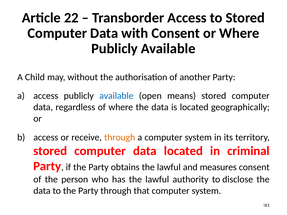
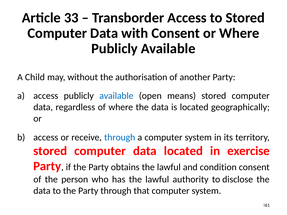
22: 22 -> 33 (71, 18)
through colour: orange -> blue (120, 137)
criminal: criminal -> exercise (248, 151)
measures: measures -> condition (218, 167)
